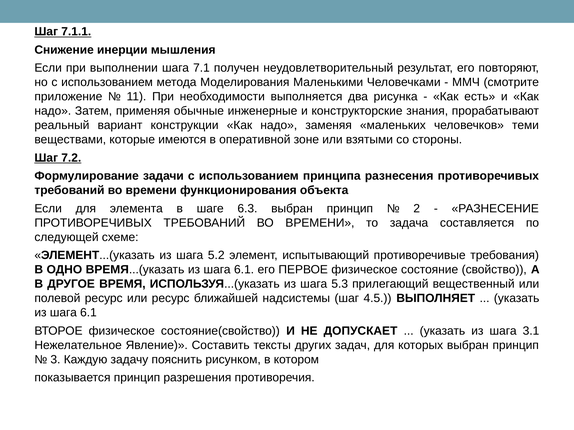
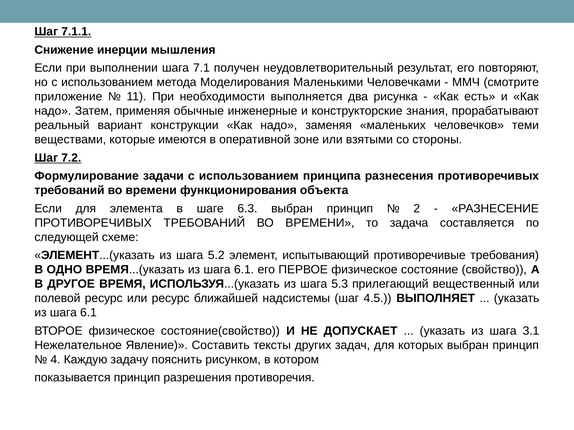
3: 3 -> 4 (55, 360)
